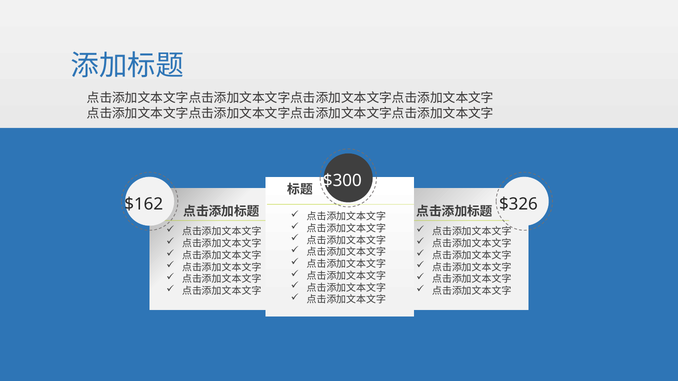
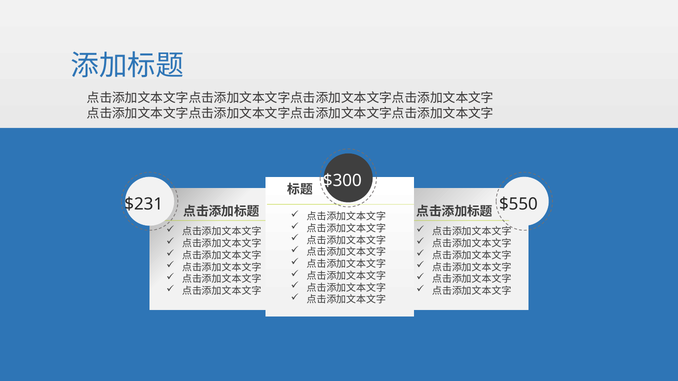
$162: $162 -> $231 (144, 204)
$326: $326 -> $550 (518, 204)
